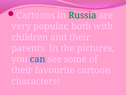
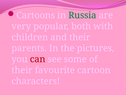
can colour: blue -> red (38, 59)
